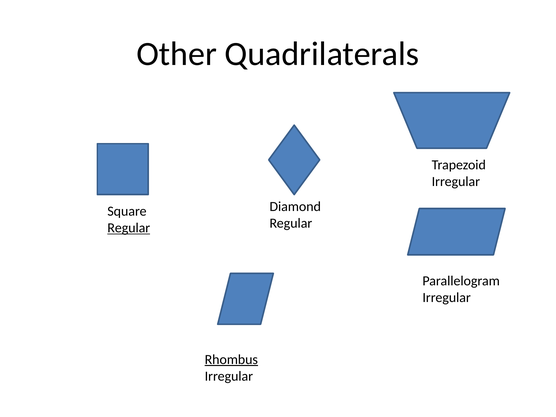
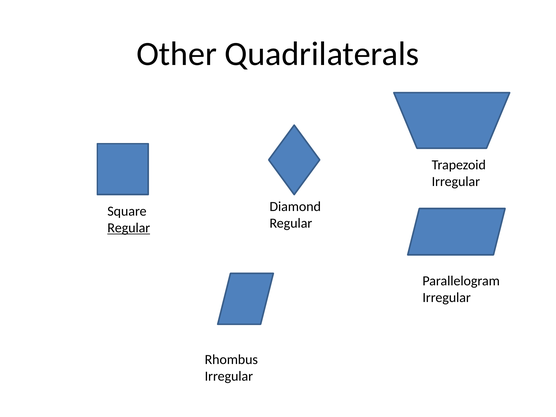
Rhombus underline: present -> none (231, 360)
